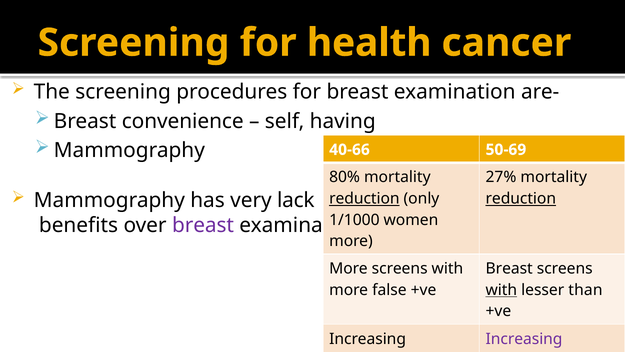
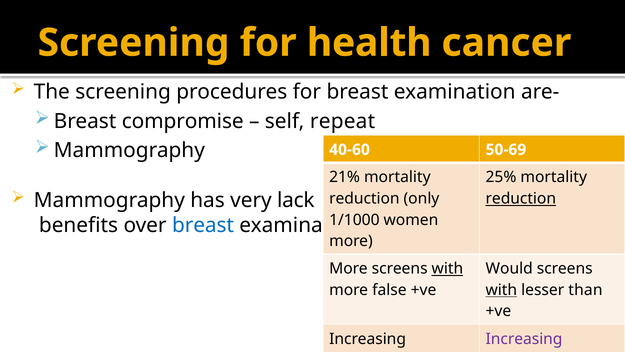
convenience: convenience -> compromise (183, 121)
having: having -> repeat (343, 121)
40-66: 40-66 -> 40-60 (350, 150)
80%: 80% -> 21% (345, 177)
27%: 27% -> 25% (501, 177)
reduction underline: present -> none (364, 198)
breast colour: purple -> blue (203, 225)
with underline: none -> present (447, 268)
Breast: Breast -> Would (509, 268)
